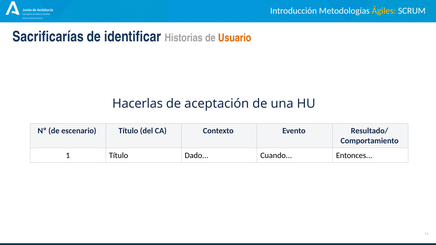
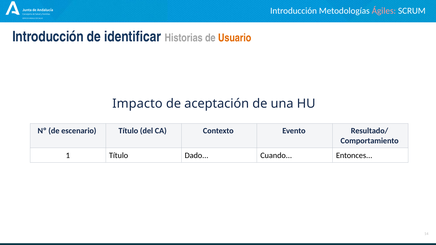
Ágiles colour: yellow -> pink (384, 11)
Sacrificarías: Sacrificarías -> Introducción (48, 37)
Hacerlas: Hacerlas -> Impacto (137, 104)
